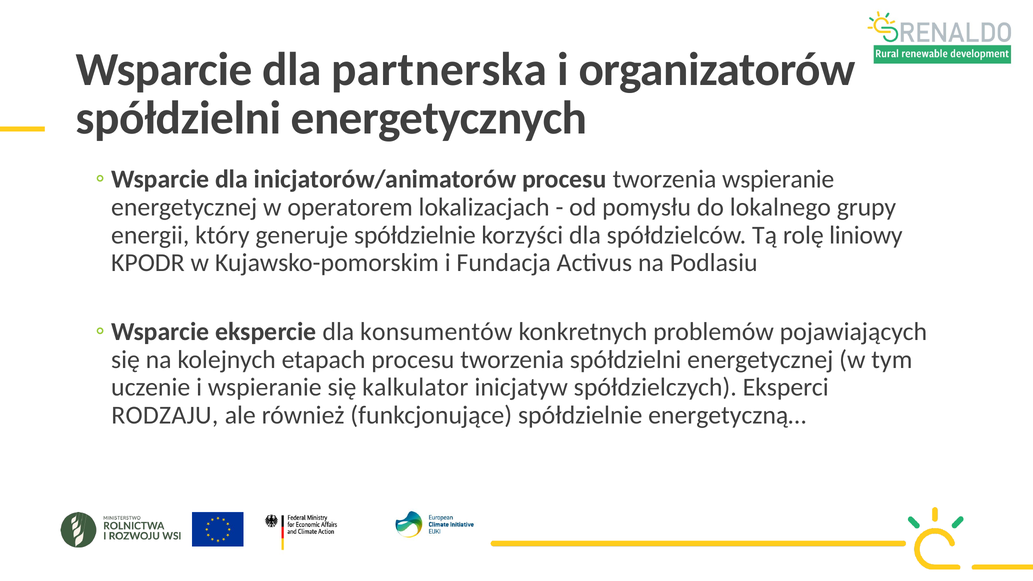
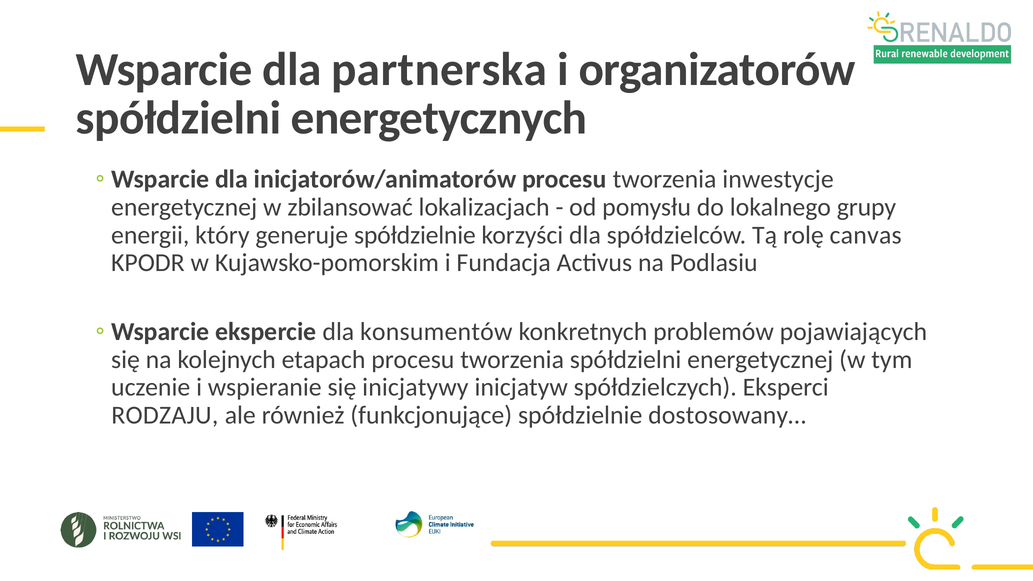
tworzenia wspieranie: wspieranie -> inwestycje (778, 179)
operatorem: operatorem -> zbilansować (350, 207)
liniowy: liniowy -> canvas (866, 235)
kalkulator: kalkulator -> inicjatywy (415, 387)
energetyczną…: energetyczną… -> dostosowany… (727, 415)
